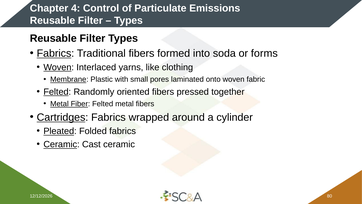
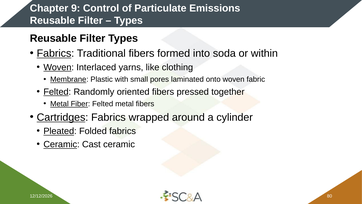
4: 4 -> 9 (76, 8)
forms: forms -> within (264, 53)
